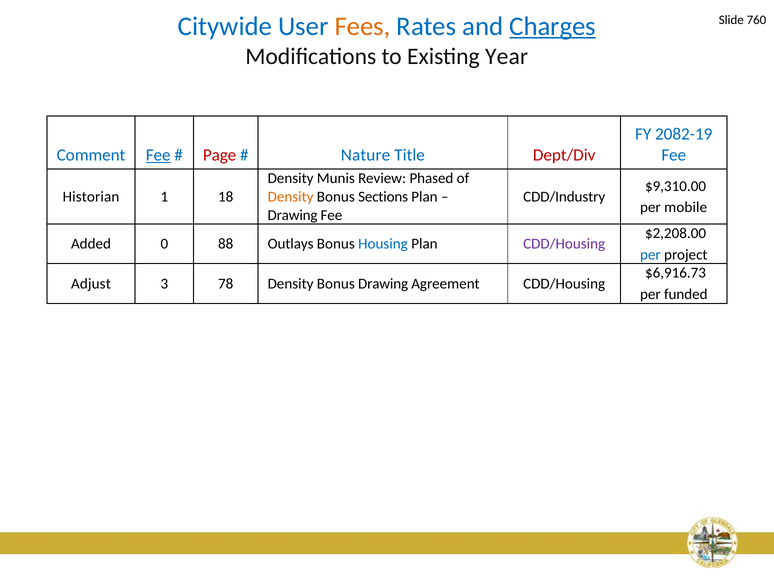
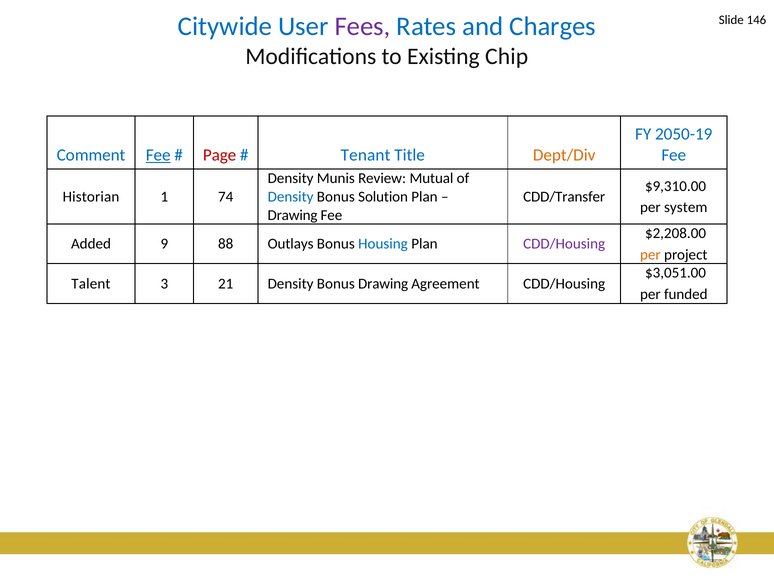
760: 760 -> 146 (756, 20)
Fees colour: orange -> purple (363, 26)
Charges underline: present -> none (553, 26)
Year: Year -> Chip (507, 56)
2082-19: 2082-19 -> 2050-19 (684, 134)
Nature: Nature -> Tenant (366, 155)
Dept/Div colour: red -> orange (564, 155)
Phased: Phased -> Mutual (431, 179)
18: 18 -> 74 (226, 197)
Density colour: orange -> blue (291, 197)
Sections: Sections -> Solution (383, 197)
CDD/Industry: CDD/Industry -> CDD/Transfer (564, 197)
mobile: mobile -> system (686, 208)
0: 0 -> 9 (164, 244)
per colour: blue -> orange (650, 255)
$6,916.73: $6,916.73 -> $3,051.00 (675, 273)
Adjust: Adjust -> Talent (91, 284)
78: 78 -> 21 (226, 284)
